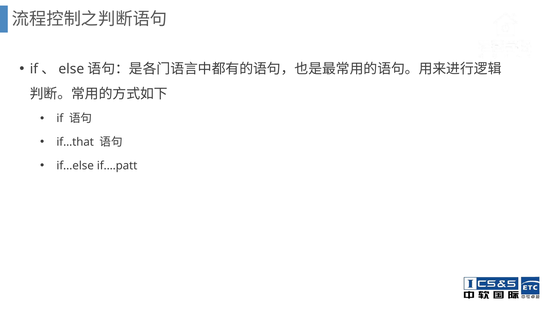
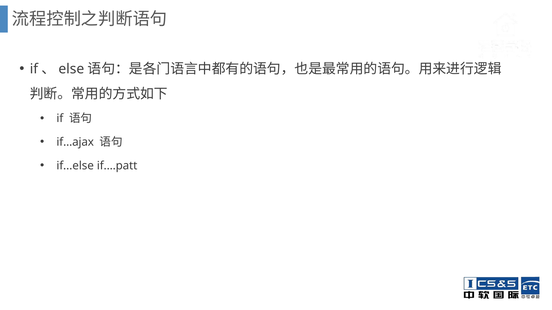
if...that: if...that -> if...ajax (75, 142)
